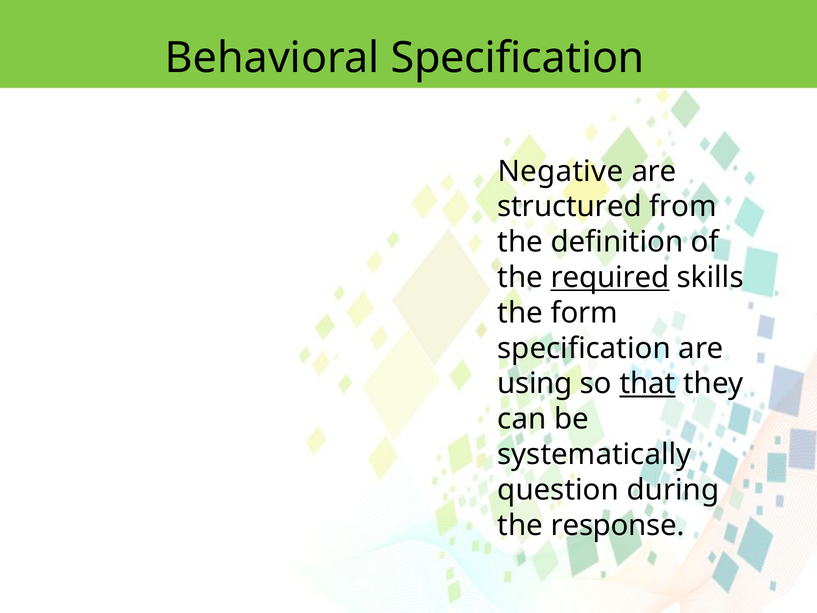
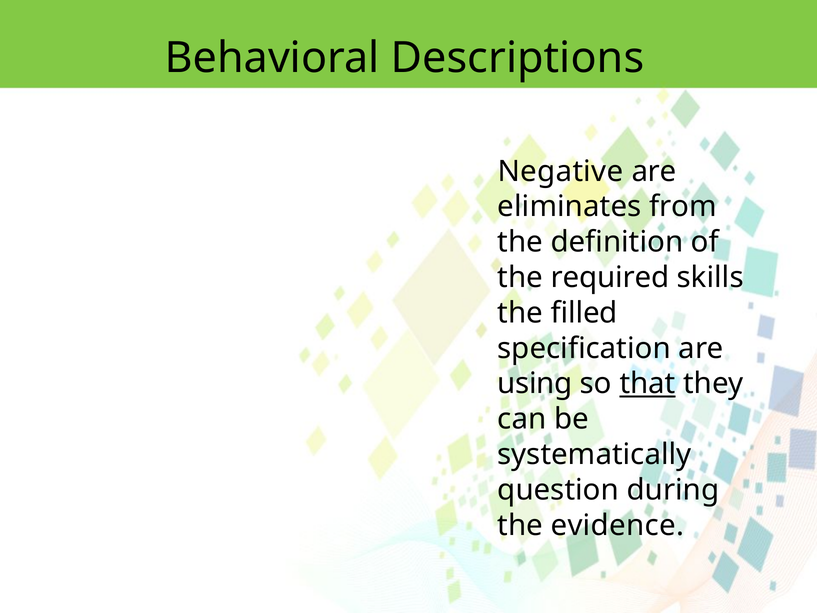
Behavioral Specification: Specification -> Descriptions (517, 58)
structured: structured -> eliminates (569, 207)
required underline: present -> none (610, 277)
form: form -> filled (584, 313)
response: response -> evidence (617, 525)
